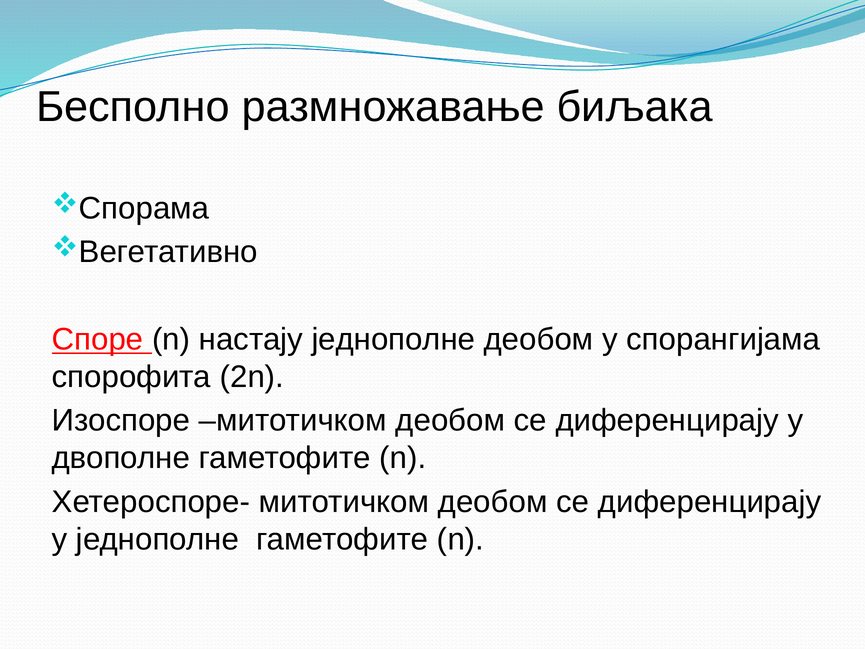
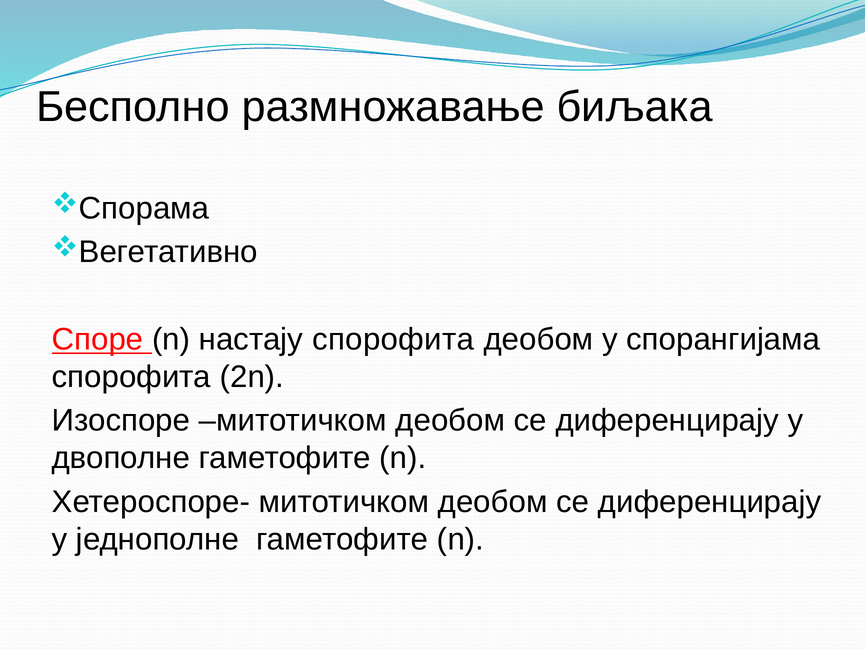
настају једнополне: једнополне -> спорофита (393, 339)
